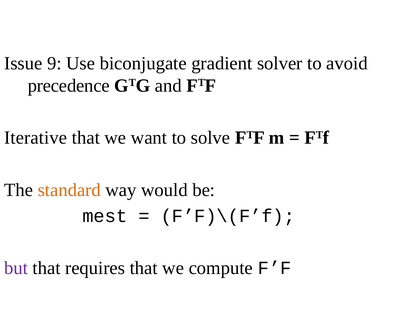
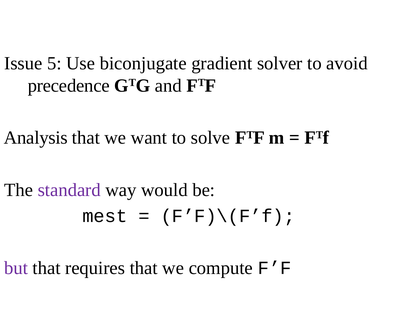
9: 9 -> 5 (54, 63)
Iterative: Iterative -> Analysis (36, 138)
standard colour: orange -> purple (69, 190)
